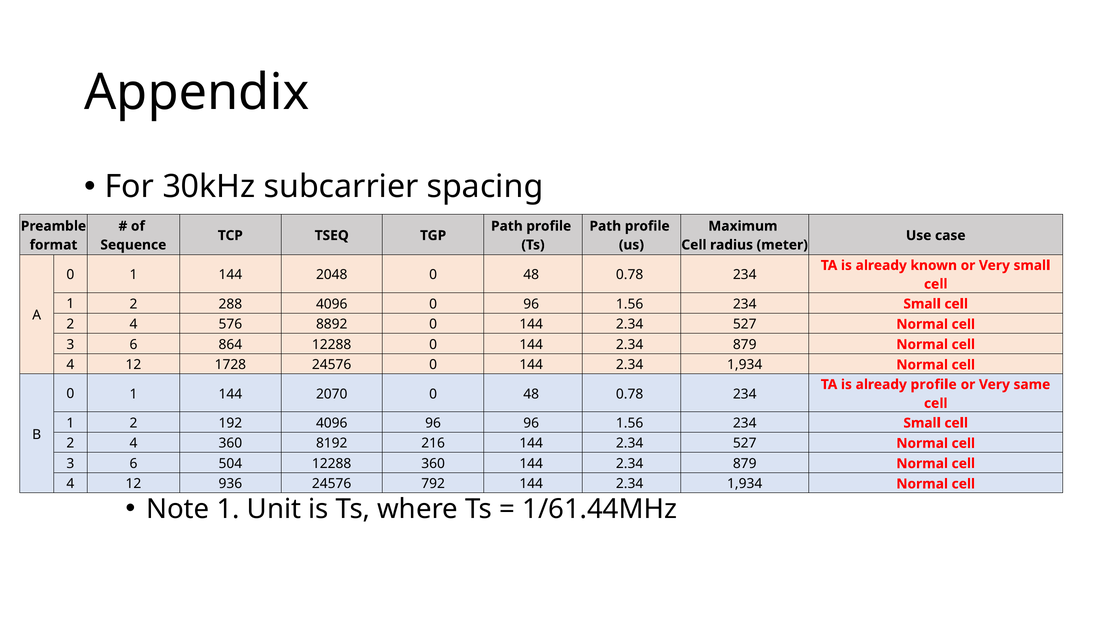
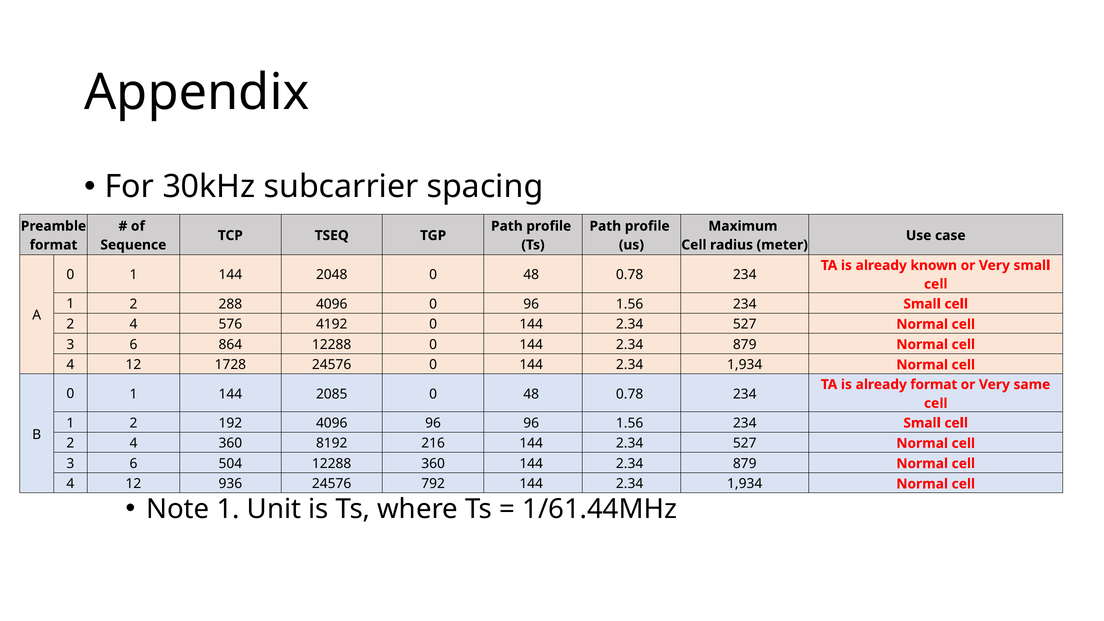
8892: 8892 -> 4192 (332, 324)
already profile: profile -> format (934, 385)
2070: 2070 -> 2085 (332, 394)
